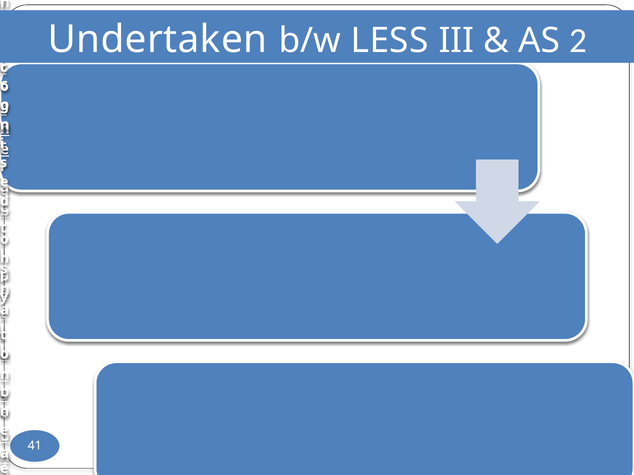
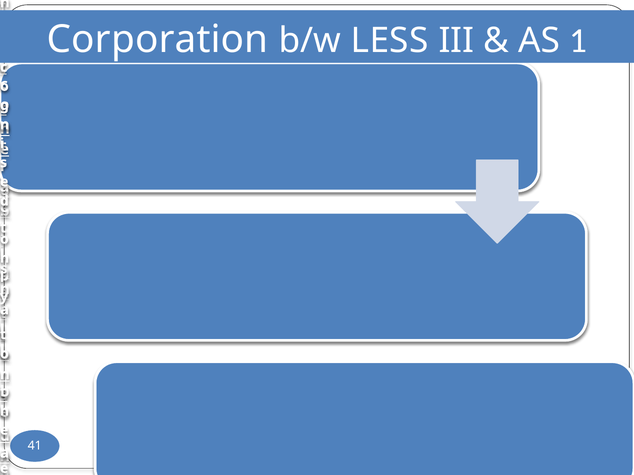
Undertaken: Undertaken -> Corporation (158, 39)
AS 2: 2 -> 1 (578, 40)
